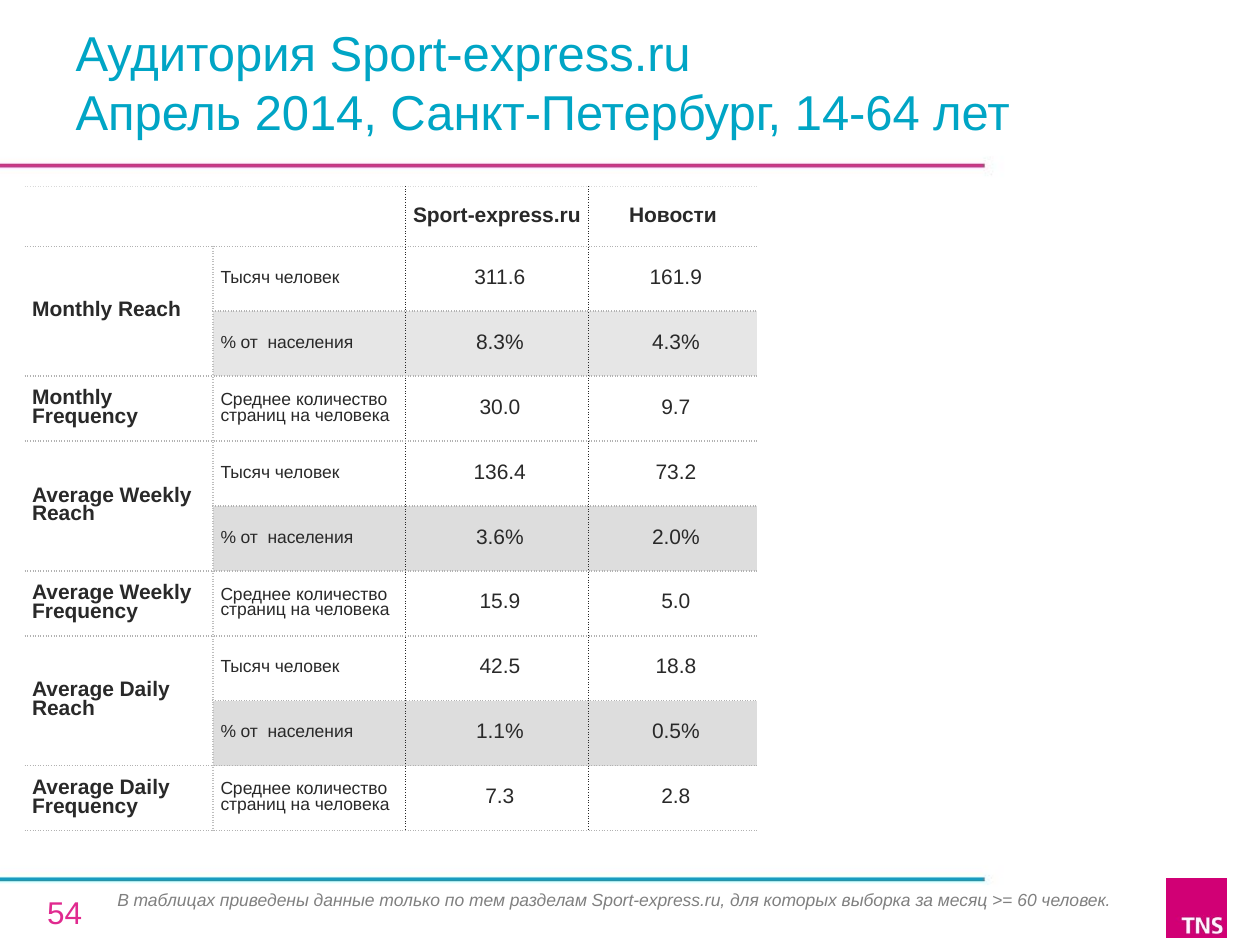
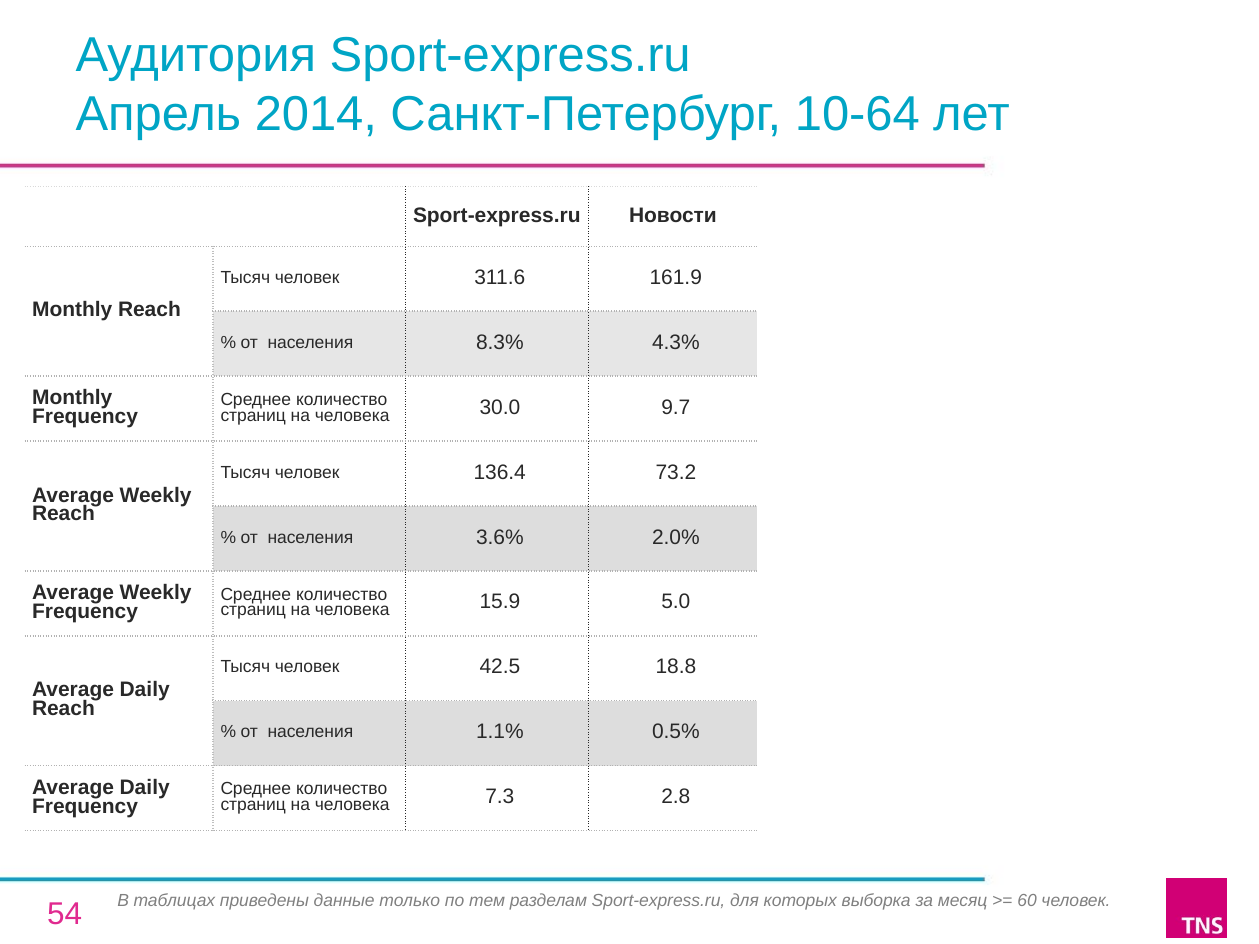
14-64: 14-64 -> 10-64 (857, 115)
